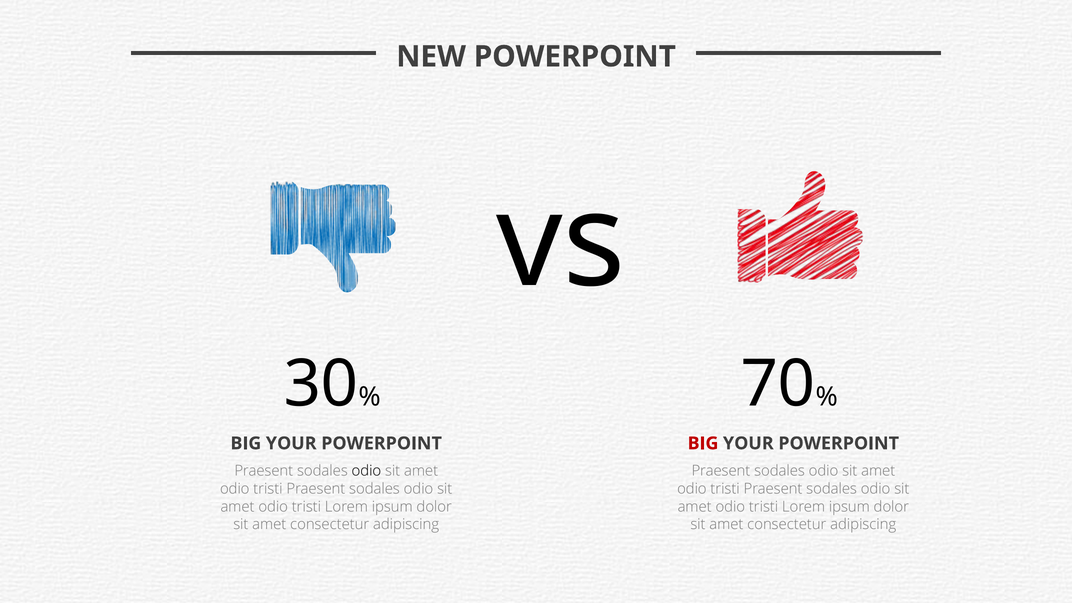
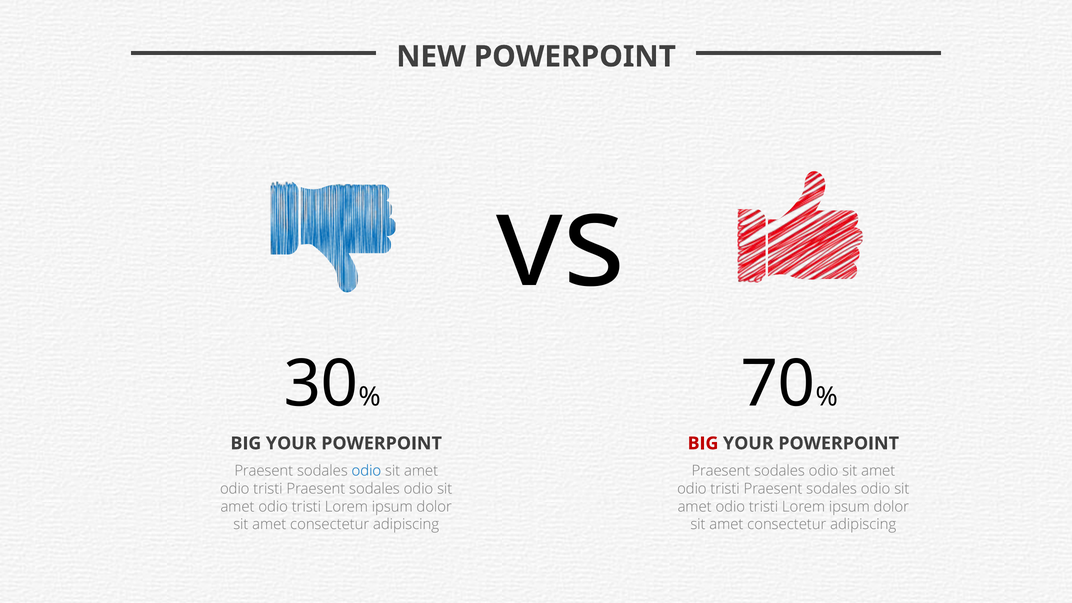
odio colour: black -> blue (366, 471)
